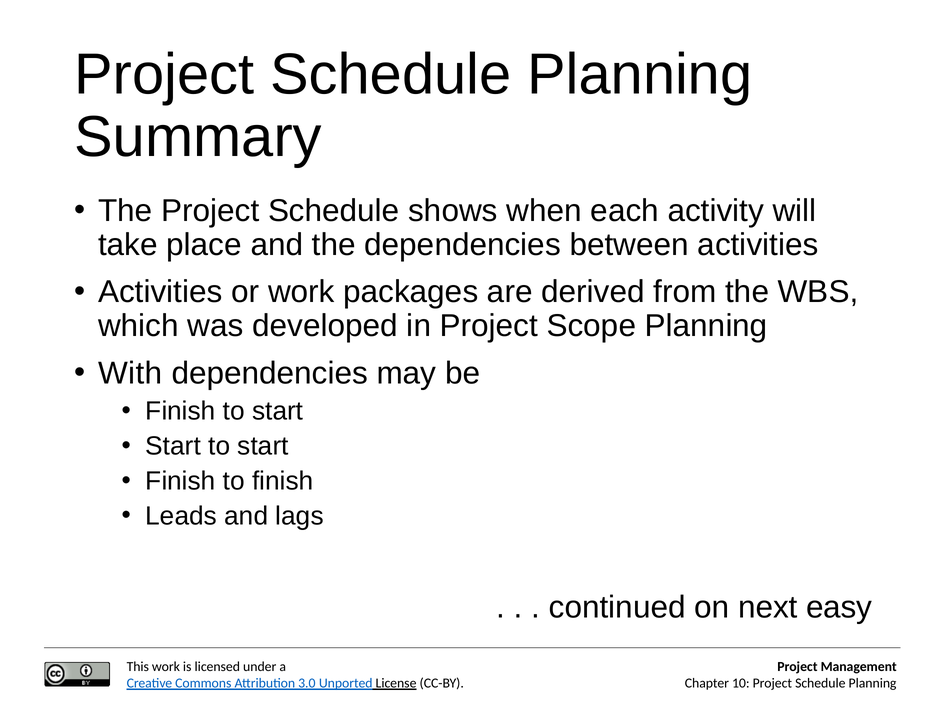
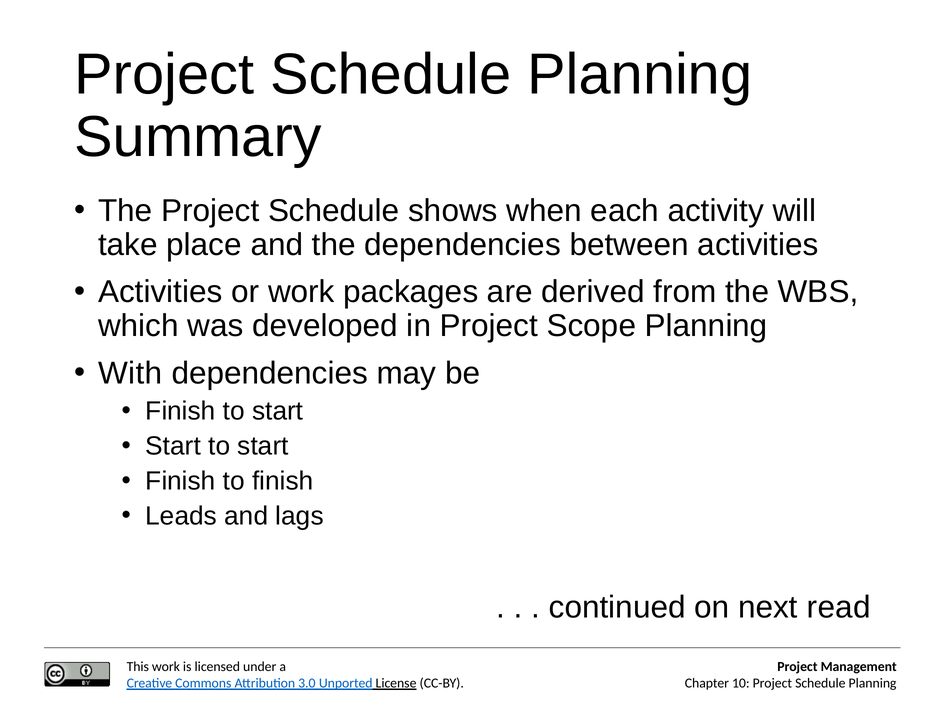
easy: easy -> read (839, 607)
